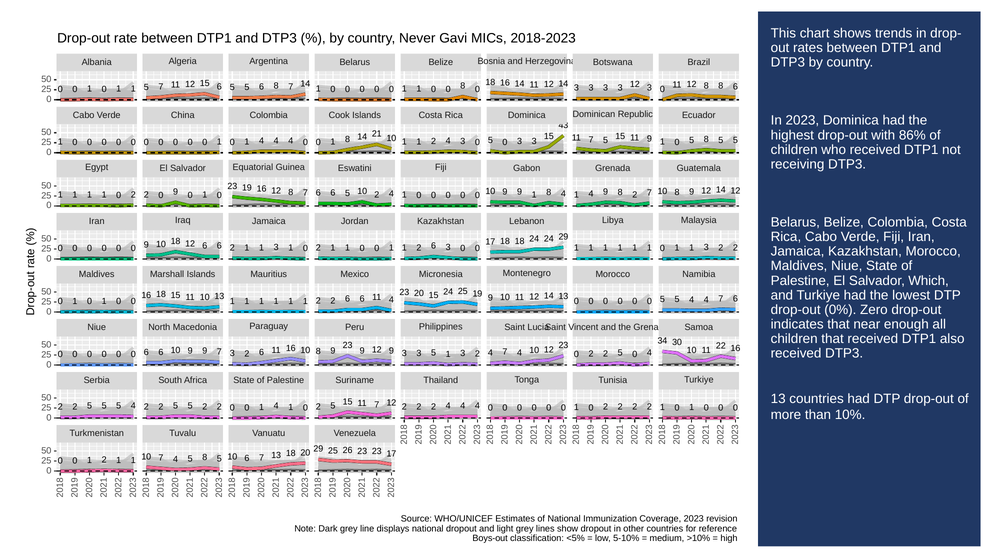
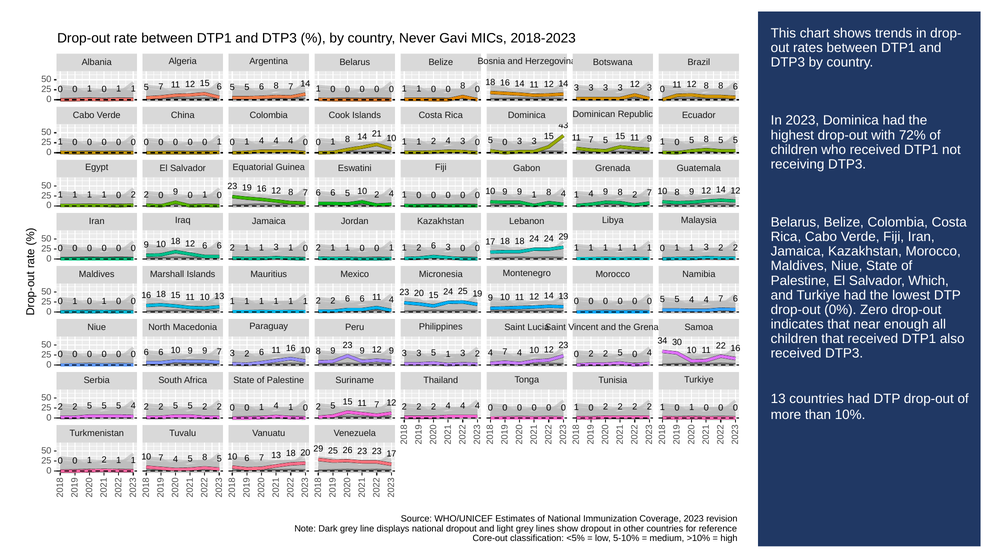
86%: 86% -> 72% (912, 135)
Boys-out: Boys-out -> Core-out (490, 539)
